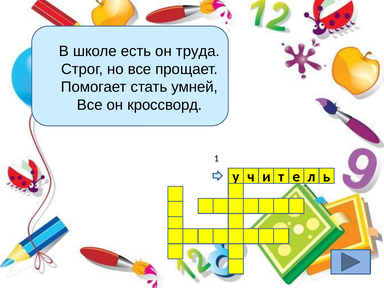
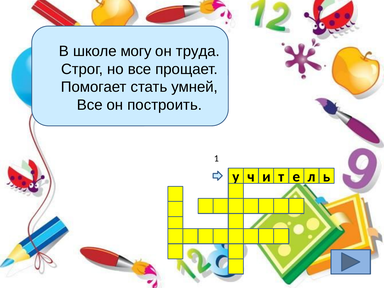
есть: есть -> могу (136, 51)
кроссворд: кроссворд -> построить (165, 105)
